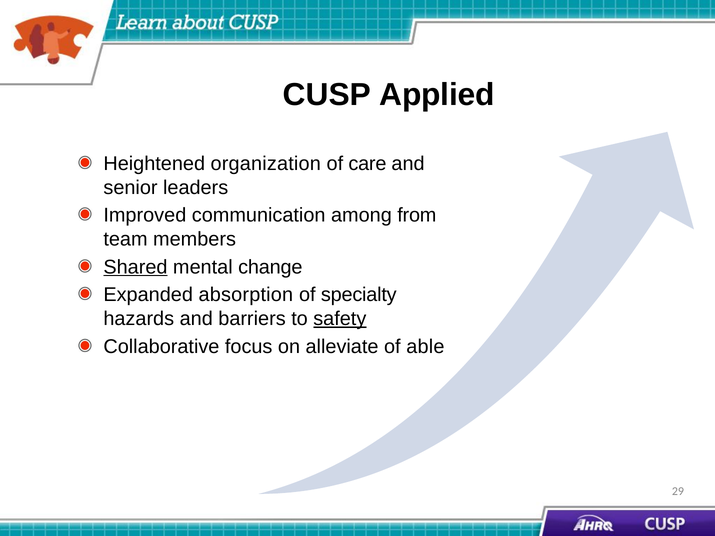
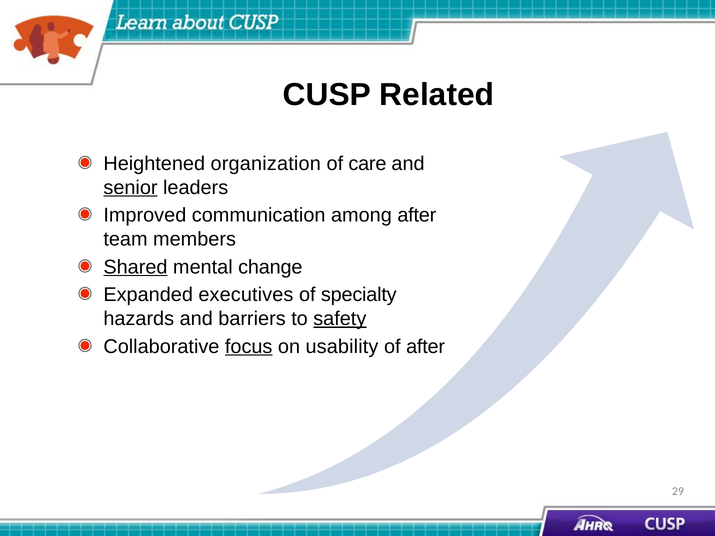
Applied: Applied -> Related (437, 95)
senior underline: none -> present (130, 188)
among from: from -> after (417, 215)
absorption: absorption -> executives (246, 295)
focus underline: none -> present (249, 347)
alleviate: alleviate -> usability (342, 347)
of able: able -> after (426, 347)
